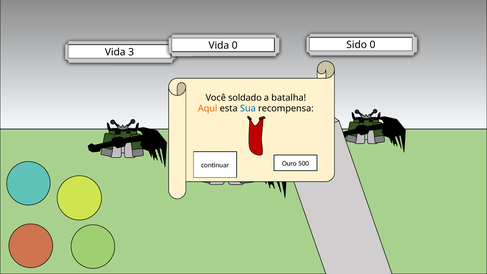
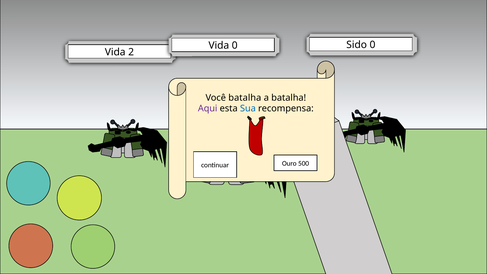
3: 3 -> 2 (131, 52)
Você soldado: soldado -> batalha (245, 98)
Aqui colour: orange -> purple (208, 109)
